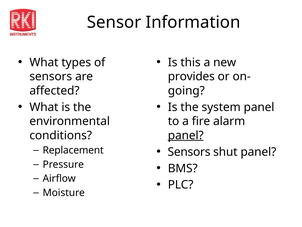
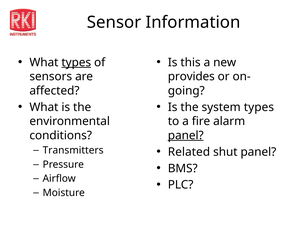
types underline: none -> present (76, 62)
system panel: panel -> types (259, 107)
Replacement: Replacement -> Transmitters (73, 150)
Sensors: Sensors -> Related (189, 152)
